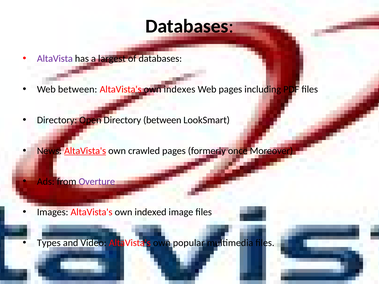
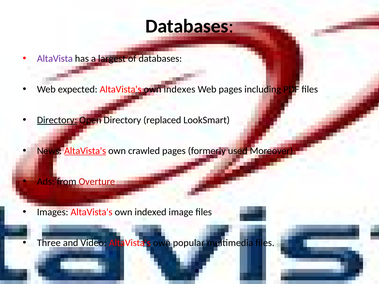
Web between: between -> expected (78, 89)
Directory underline: none -> present (57, 120)
Directory between: between -> replaced (162, 120)
once: once -> used (238, 151)
Overture colour: purple -> red (97, 182)
Types: Types -> Three (49, 243)
